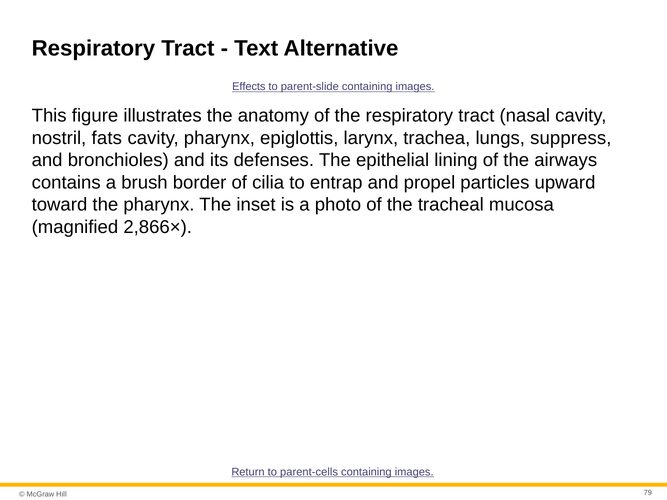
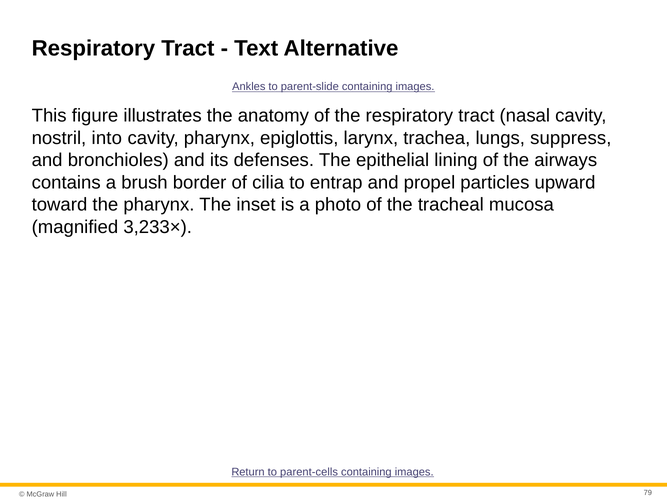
Effects: Effects -> Ankles (249, 87)
fats: fats -> into (107, 138)
2,866×: 2,866× -> 3,233× (158, 227)
